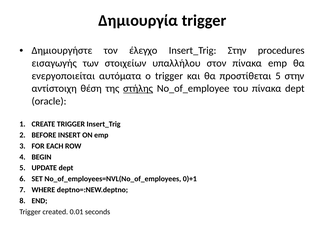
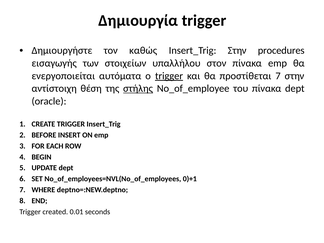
έλεγχο: έλεγχο -> καθώς (143, 50)
trigger underline: none -> present (169, 76)
προστίθεται 5: 5 -> 7 (278, 76)
